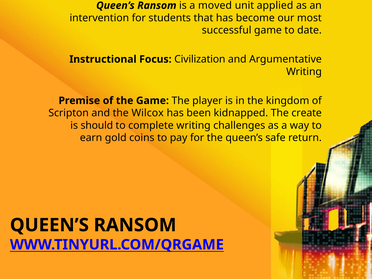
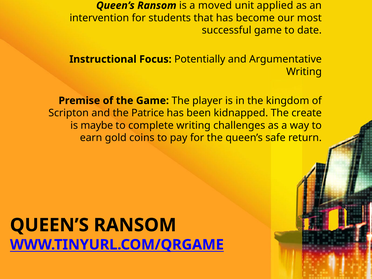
Civilization: Civilization -> Potentially (200, 59)
Wilcox: Wilcox -> Patrice (148, 113)
should: should -> maybe (97, 125)
